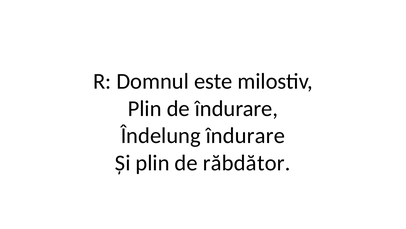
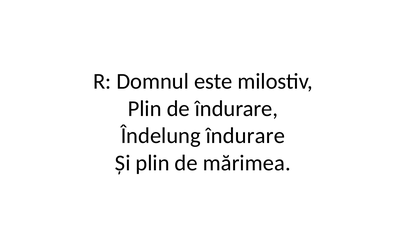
răbdător: răbdător -> mărimea (247, 162)
